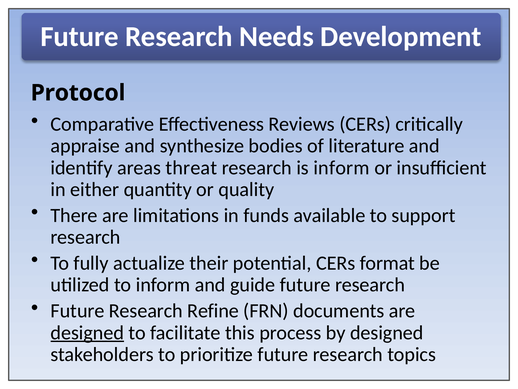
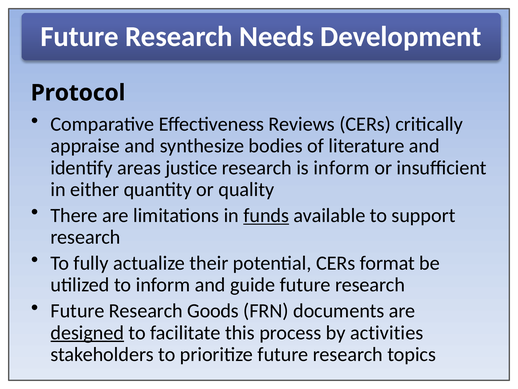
threat: threat -> justice (192, 168)
funds underline: none -> present (266, 215)
Refine: Refine -> Goods (213, 311)
by designed: designed -> activities (387, 332)
